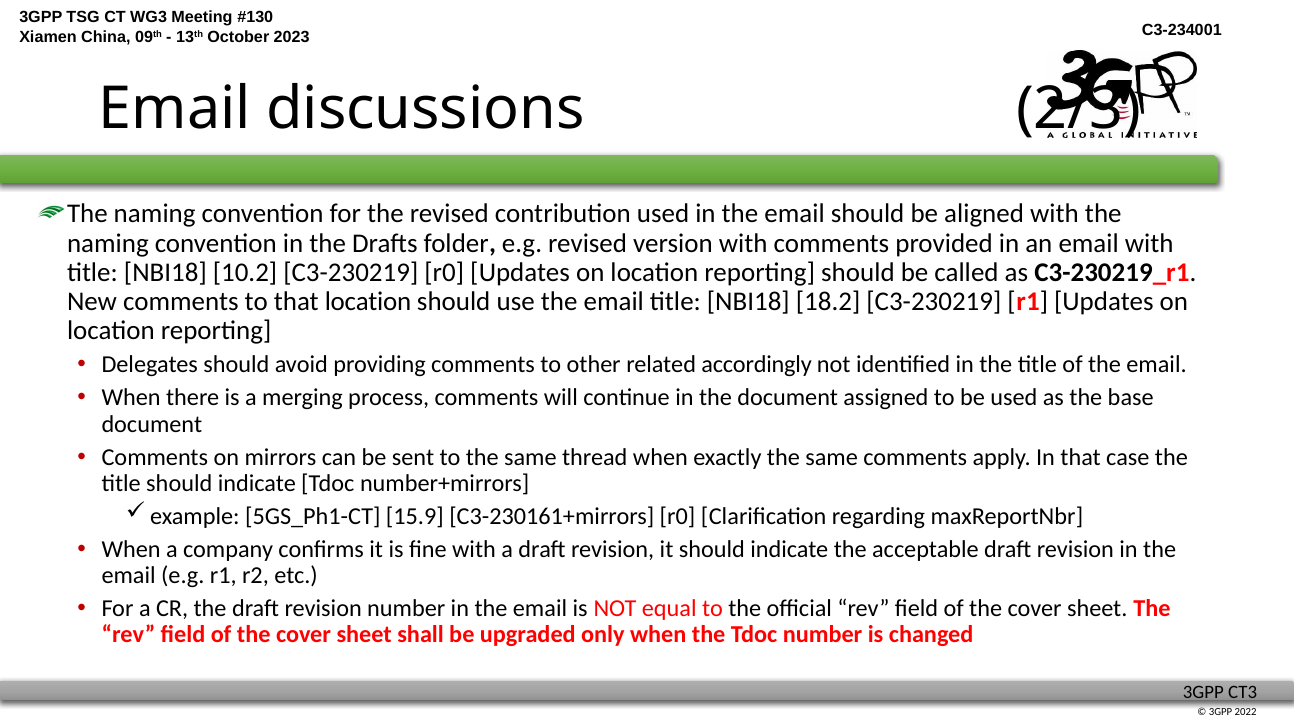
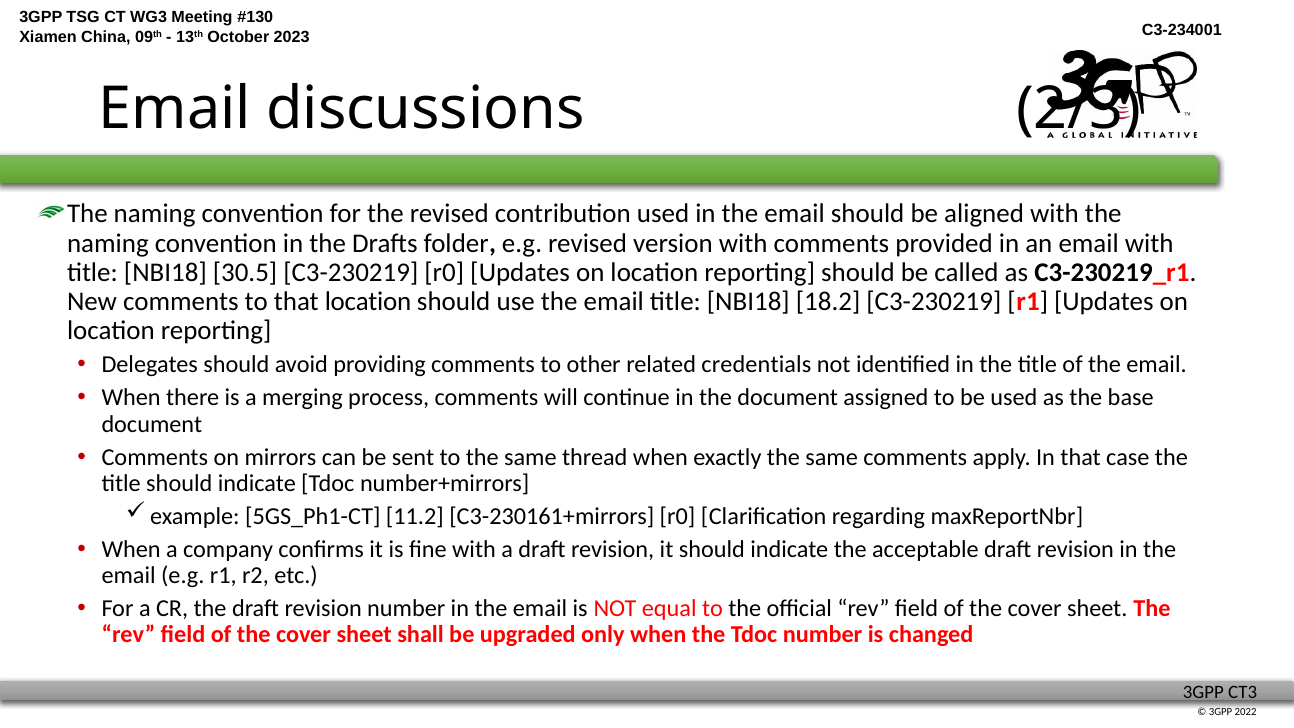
10.2: 10.2 -> 30.5 (245, 272)
accordingly: accordingly -> credentials (756, 365)
15.9: 15.9 -> 11.2 (415, 516)
